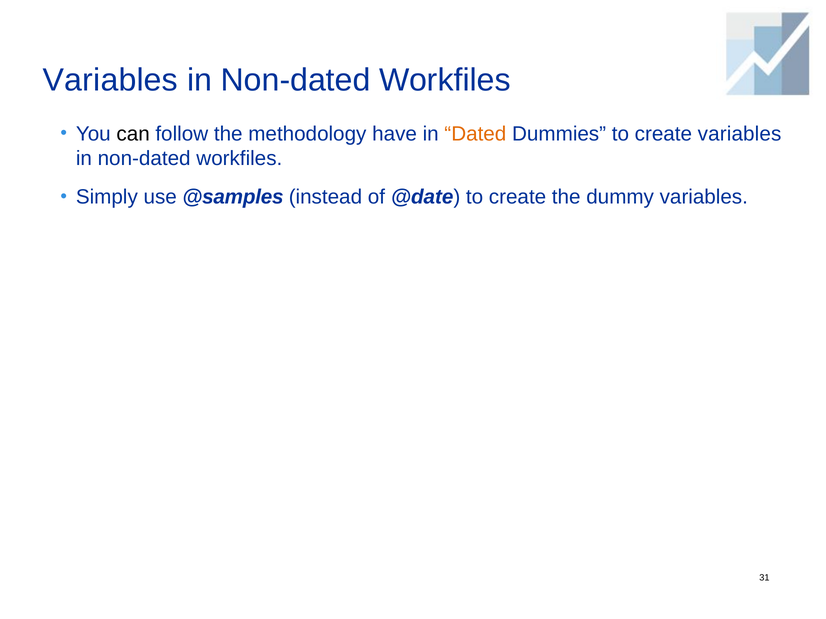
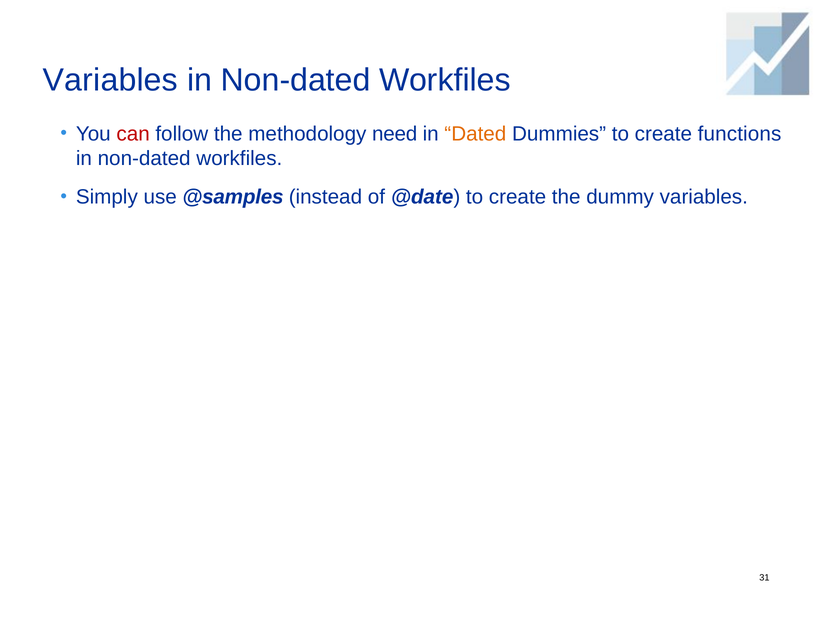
can colour: black -> red (133, 134)
have: have -> need (395, 134)
create variables: variables -> functions (740, 134)
